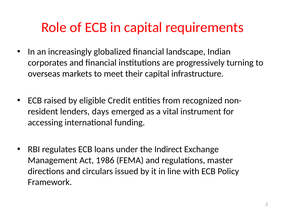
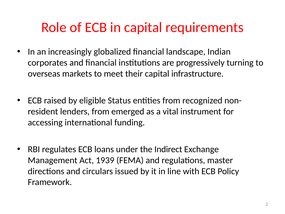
Credit: Credit -> Status (119, 100)
lenders days: days -> from (101, 111)
1986: 1986 -> 1939 (105, 160)
